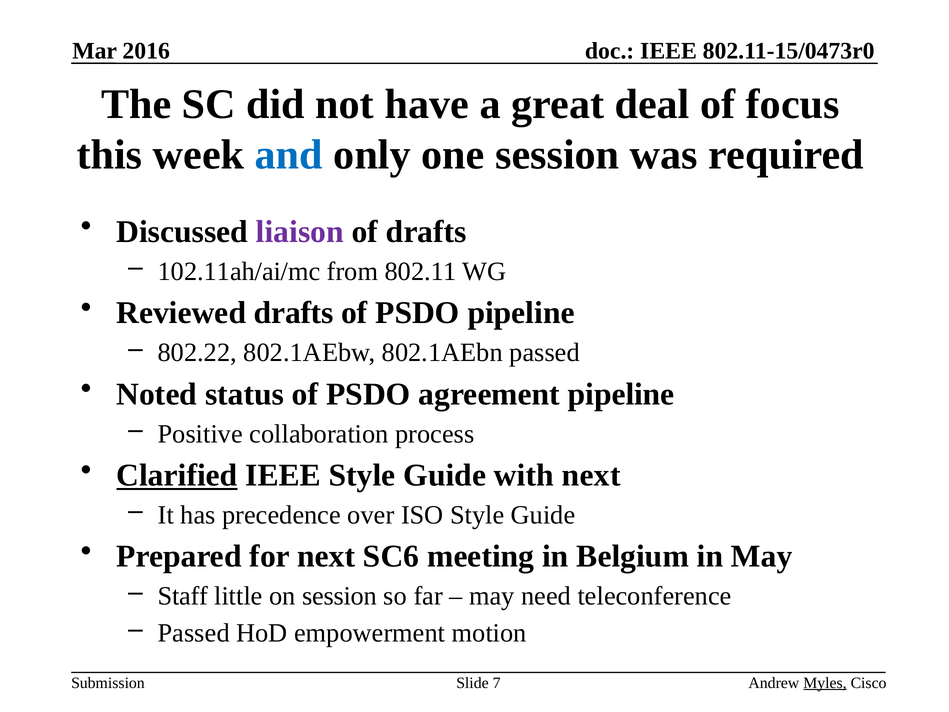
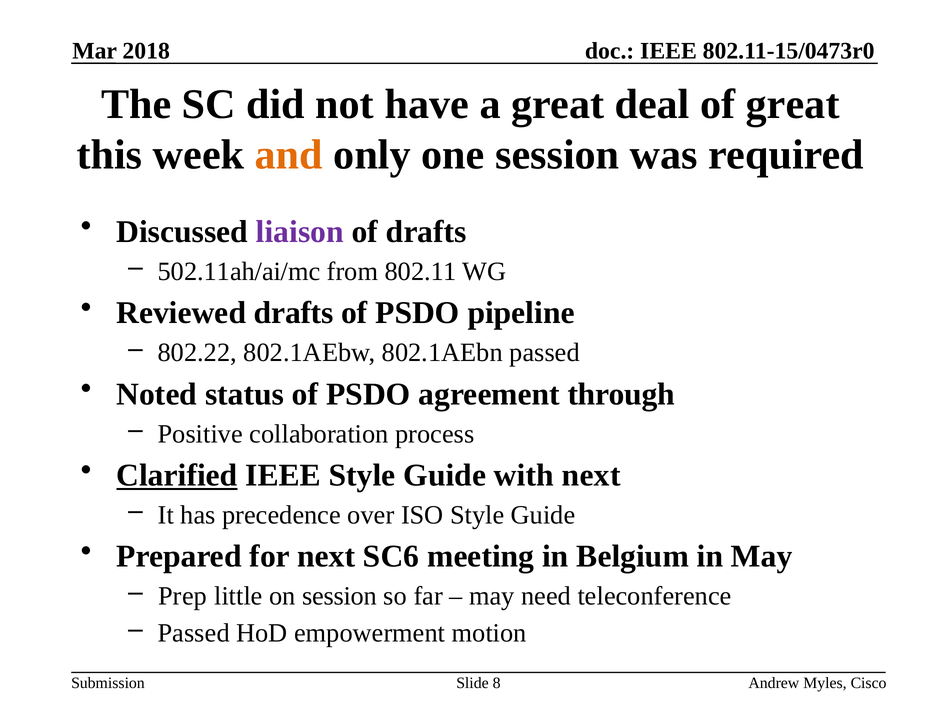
2016: 2016 -> 2018 (146, 51)
of focus: focus -> great (793, 104)
and colour: blue -> orange (289, 155)
102.11ah/ai/mc: 102.11ah/ai/mc -> 502.11ah/ai/mc (239, 271)
agreement pipeline: pipeline -> through (621, 394)
Staff: Staff -> Prep (183, 596)
7: 7 -> 8 (497, 683)
Myles underline: present -> none (825, 683)
